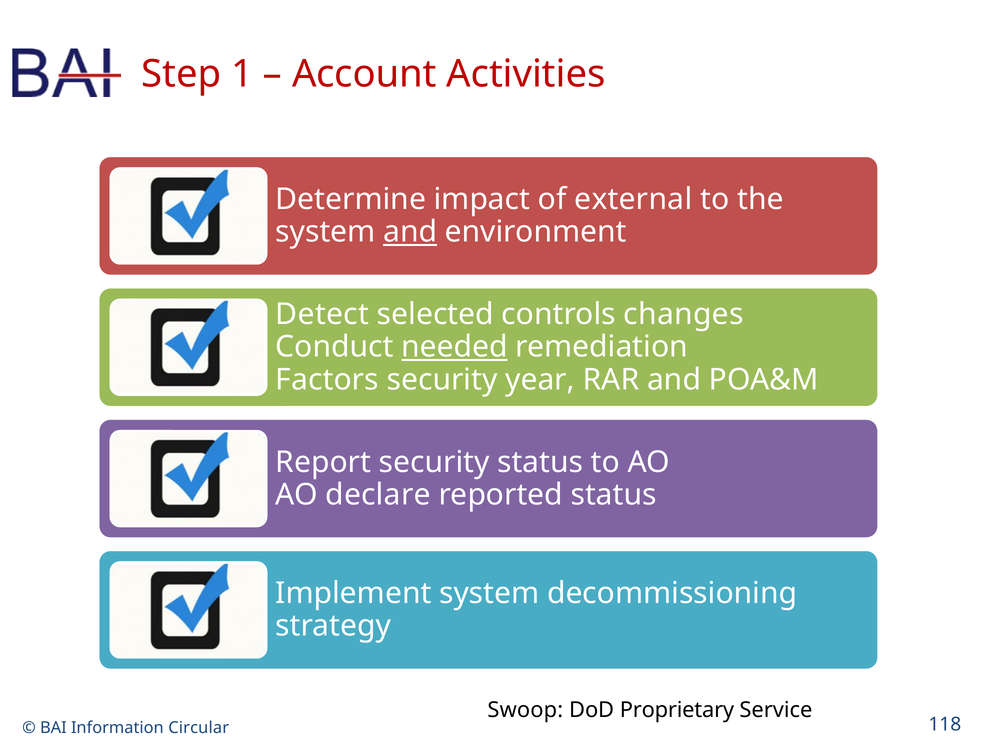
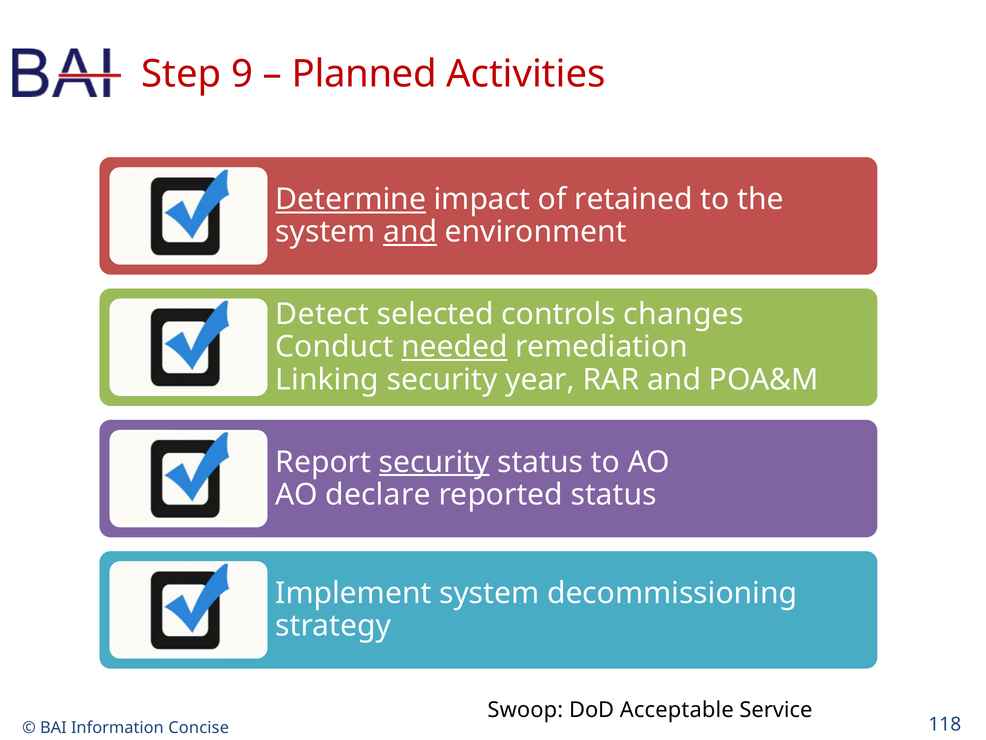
1: 1 -> 9 (242, 74)
Account: Account -> Planned (364, 74)
Determine underline: none -> present (351, 199)
external: external -> retained (633, 199)
Factors: Factors -> Linking (327, 379)
security underline: none -> present (434, 462)
Proprietary: Proprietary -> Acceptable (677, 709)
Circular: Circular -> Concise (199, 727)
